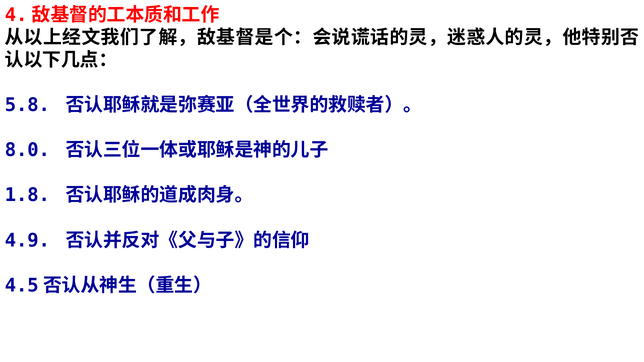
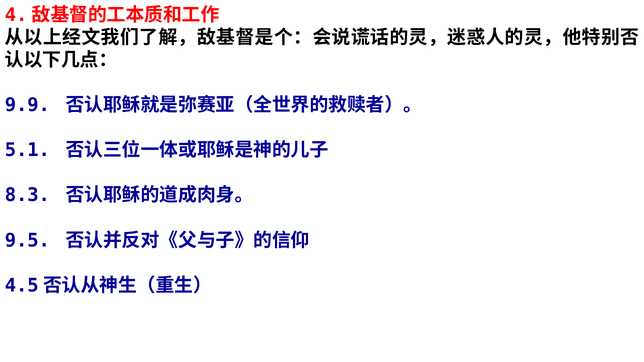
5.8: 5.8 -> 9.9 (27, 105)
8.0: 8.0 -> 5.1 (27, 150)
1.8: 1.8 -> 8.3 (27, 195)
4.9: 4.9 -> 9.5 (27, 240)
